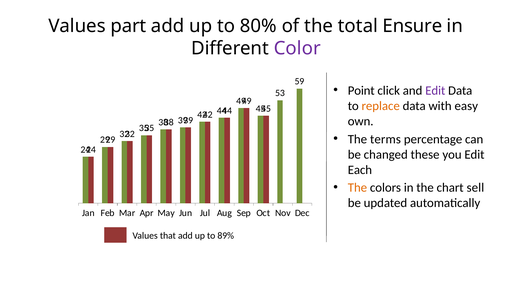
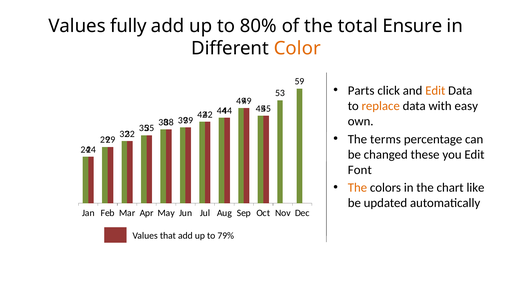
part: part -> fully (128, 26)
Color colour: purple -> orange (297, 48)
Point: Point -> Parts (361, 90)
Edit colour: purple -> orange (435, 90)
Each: Each -> Font (360, 170)
sell: sell -> like (475, 188)
89%: 89% -> 79% (226, 235)
